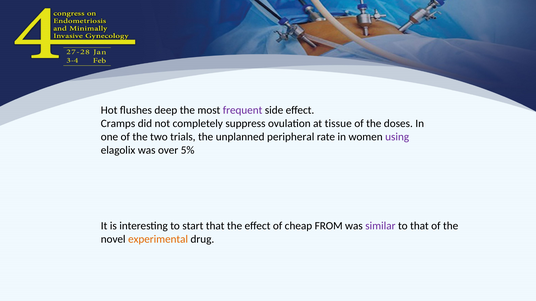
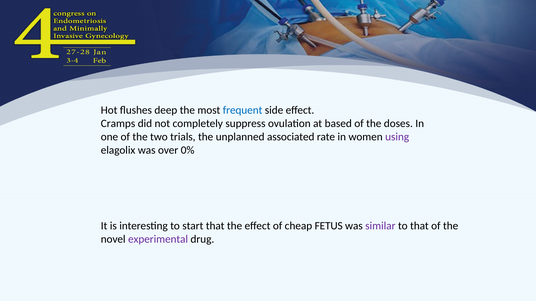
frequent colour: purple -> blue (243, 110)
tissue: tissue -> based (338, 124)
peripheral: peripheral -> associated (291, 137)
5%: 5% -> 0% (188, 150)
FROM: FROM -> FETUS (329, 226)
experimental colour: orange -> purple (158, 240)
